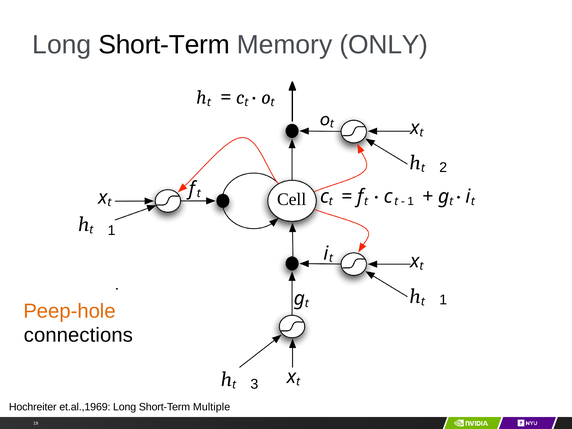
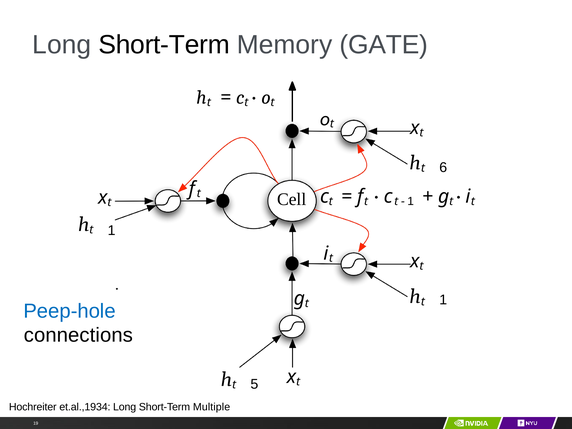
ONLY: ONLY -> GATE (384, 45)
2: 2 -> 6 (443, 167)
Peep-hole colour: orange -> blue (70, 311)
3: 3 -> 5 (254, 384)
et.al.,1969: et.al.,1969 -> et.al.,1934 (85, 407)
